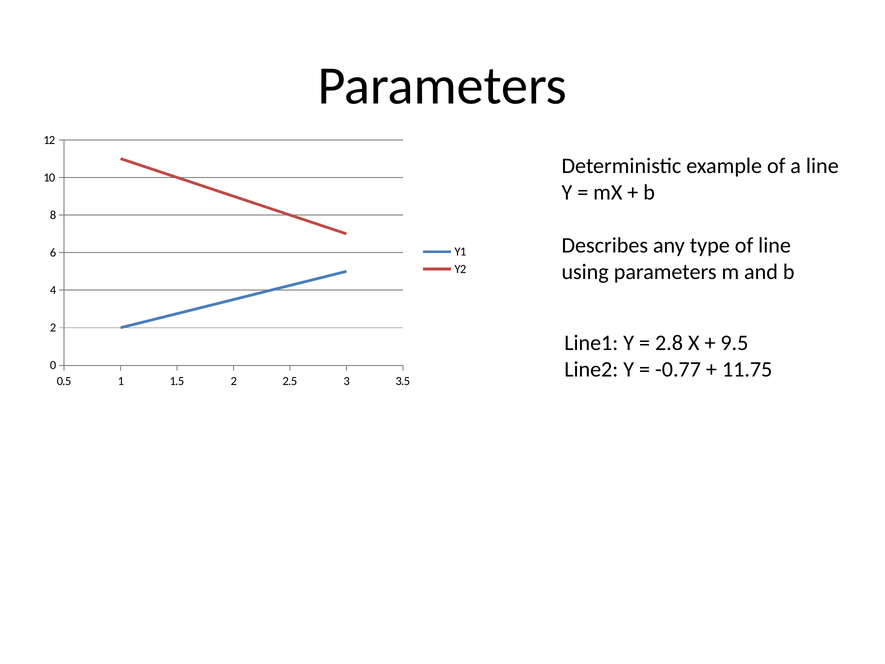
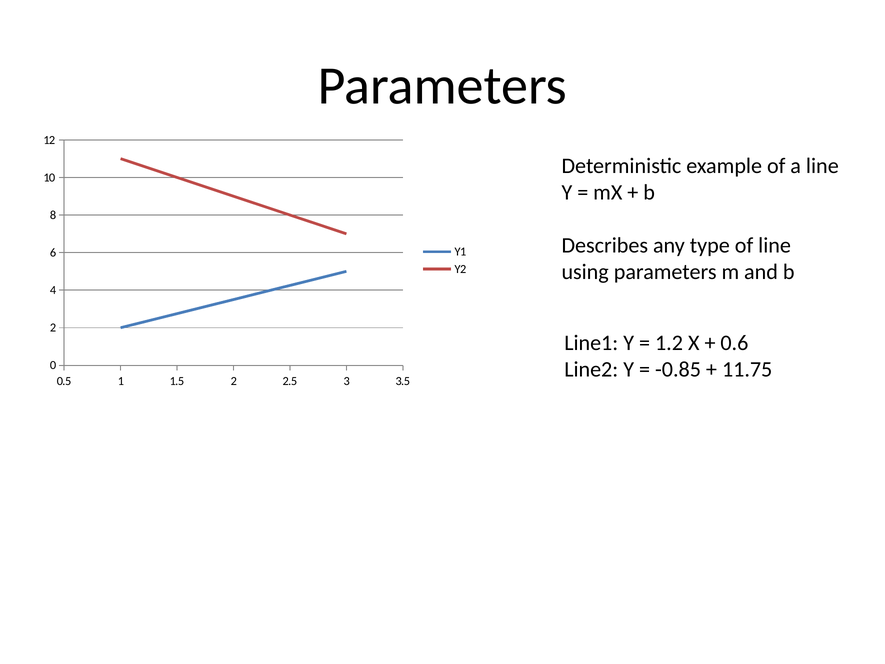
2.8: 2.8 -> 1.2 (669, 343)
9.5: 9.5 -> 0.6 (734, 343)
-0.77: -0.77 -> -0.85 (678, 369)
